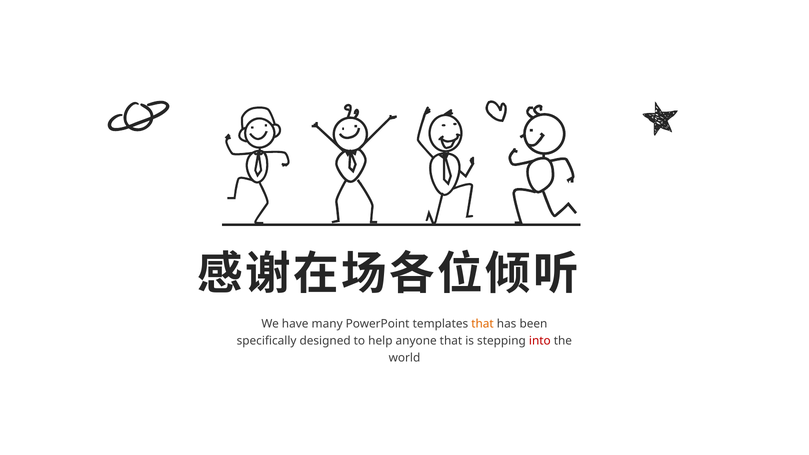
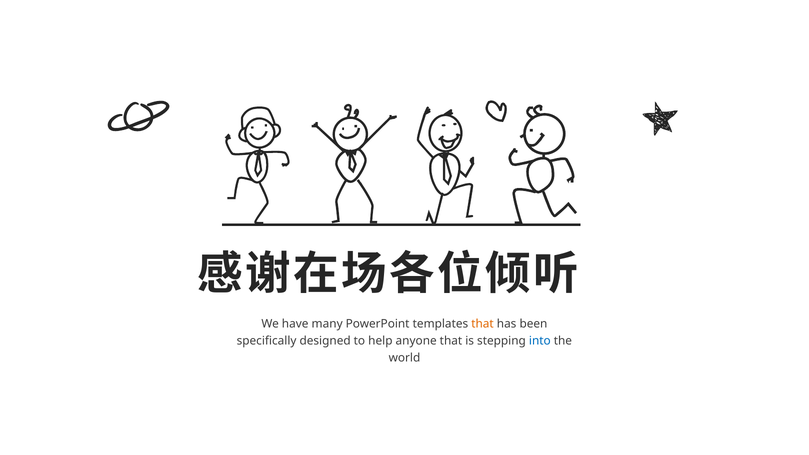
into colour: red -> blue (540, 341)
